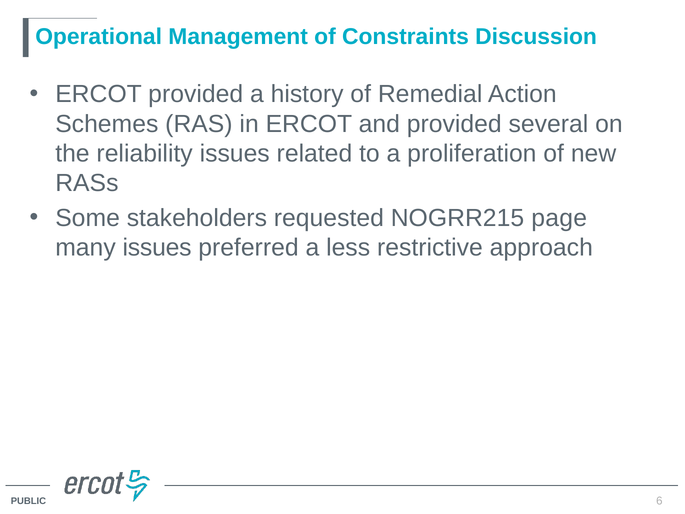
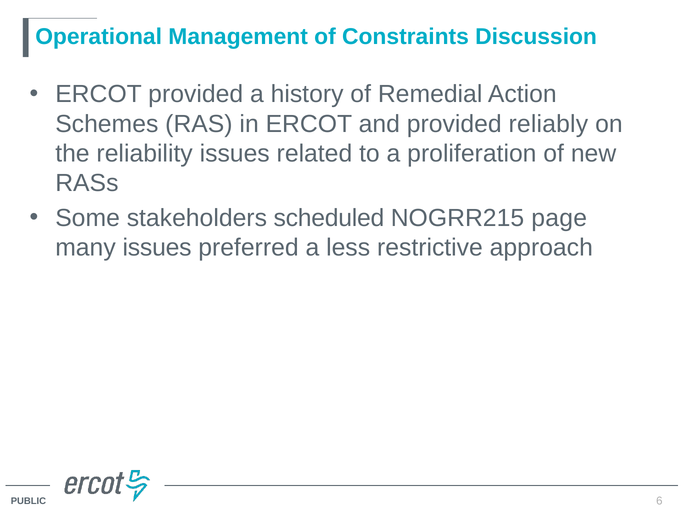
several: several -> reliably (548, 124)
requested: requested -> scheduled (329, 218)
